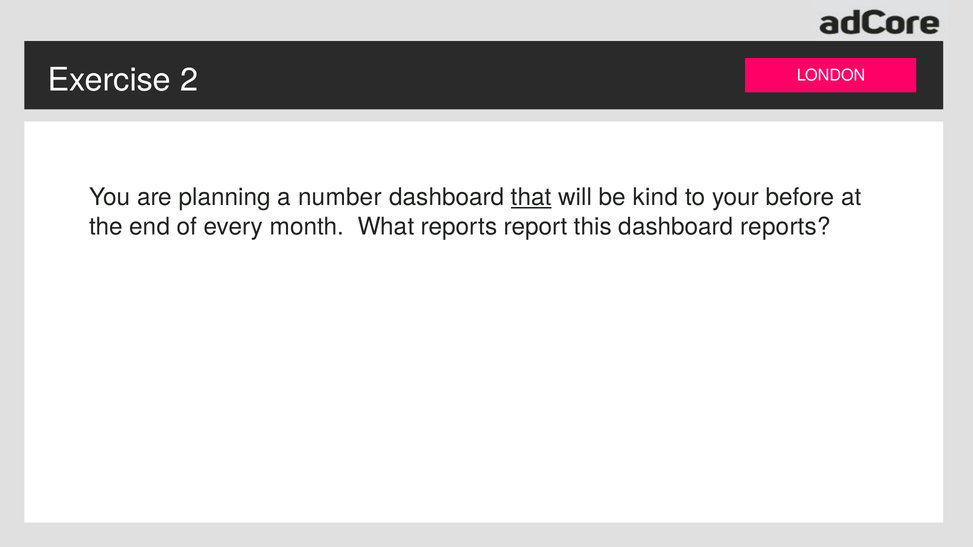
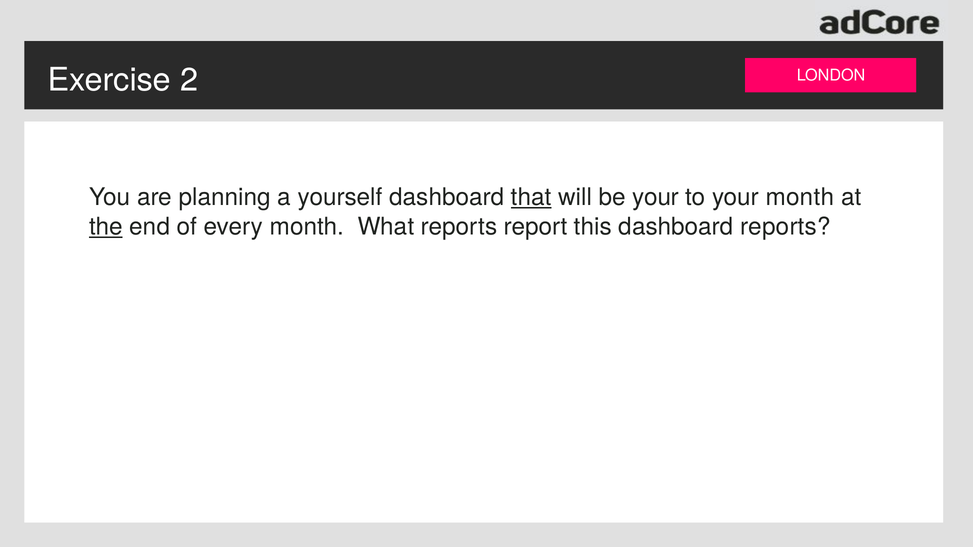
number: number -> yourself (340, 198)
be kind: kind -> your (656, 198)
your before: before -> month (800, 198)
the underline: none -> present (106, 227)
